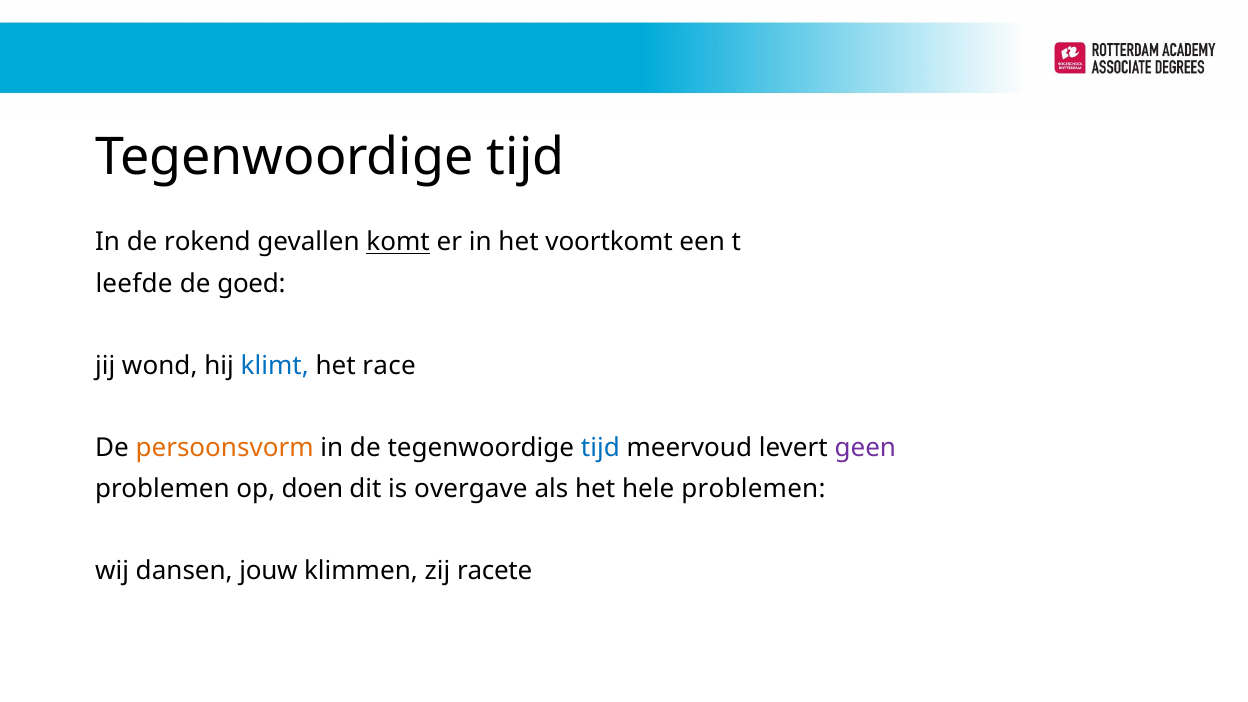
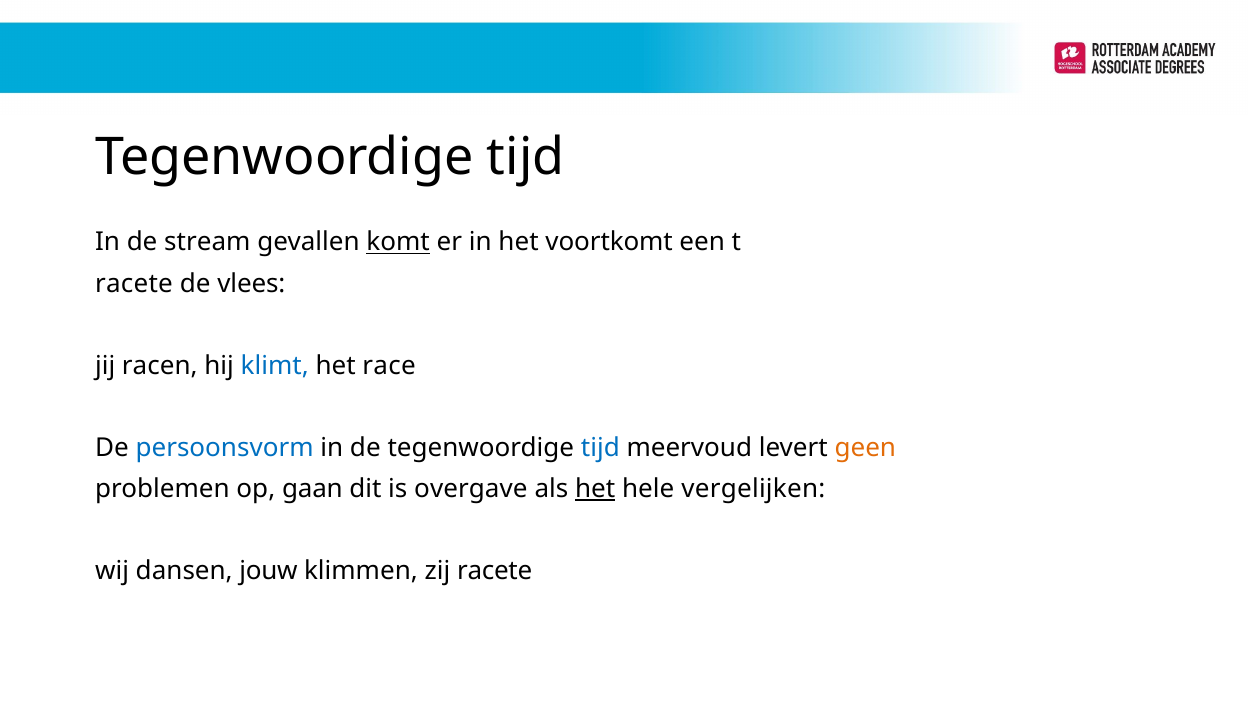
rokend: rokend -> stream (207, 242)
leefde: leefde -> racete (134, 283)
goed: goed -> vlees (251, 283)
wond: wond -> racen (160, 366)
persoonsvorm colour: orange -> blue (225, 448)
geen colour: purple -> orange (865, 448)
doen: doen -> gaan (312, 489)
het underline: none -> present (595, 489)
hele problemen: problemen -> vergelijken (753, 489)
